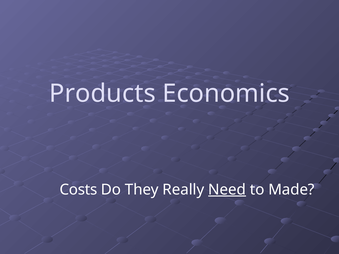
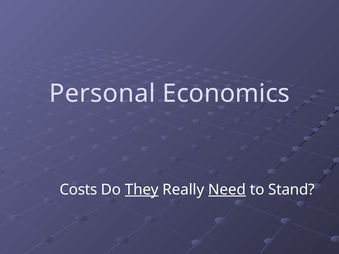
Products: Products -> Personal (102, 94)
They underline: none -> present (142, 190)
Made: Made -> Stand (291, 190)
